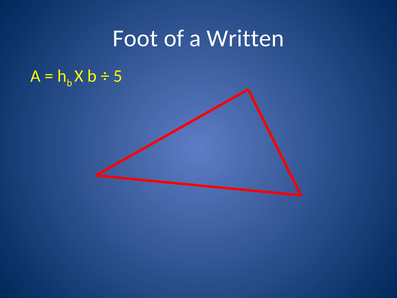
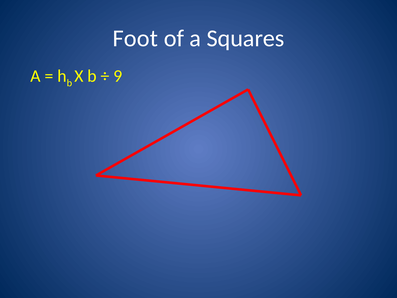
Written: Written -> Squares (245, 38)
5: 5 -> 9 (118, 76)
